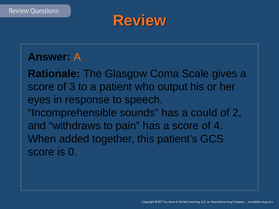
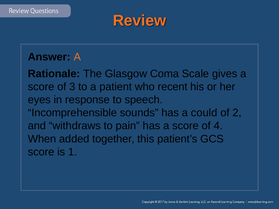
output: output -> recent (173, 87)
0: 0 -> 1 (73, 152)
